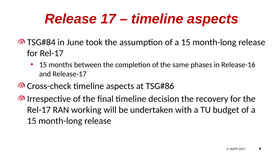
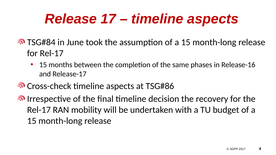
working: working -> mobility (86, 110)
